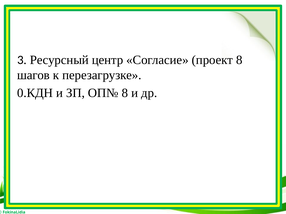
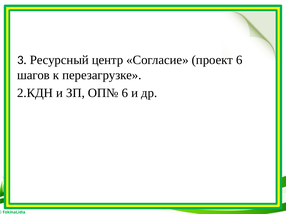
проект 8: 8 -> 6 (239, 60)
0.КДН: 0.КДН -> 2.КДН (35, 93)
ОП№ 8: 8 -> 6 (125, 93)
